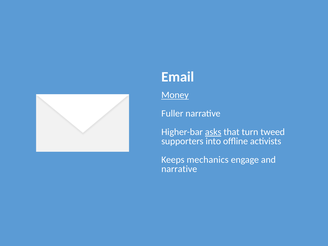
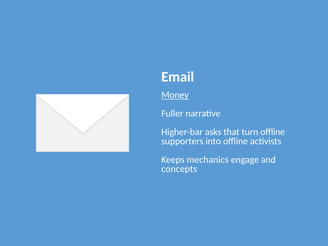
asks underline: present -> none (213, 132)
turn tweed: tweed -> offline (273, 132)
narrative: narrative -> concepts (179, 169)
